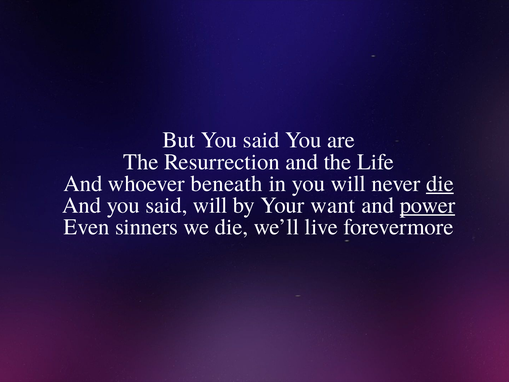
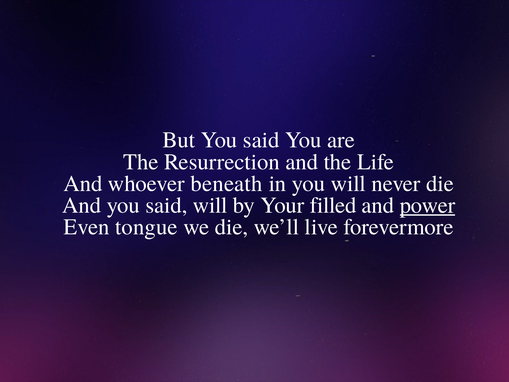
die underline: present -> none (440, 184)
want: want -> filled (333, 205)
sinners: sinners -> tongue (146, 227)
